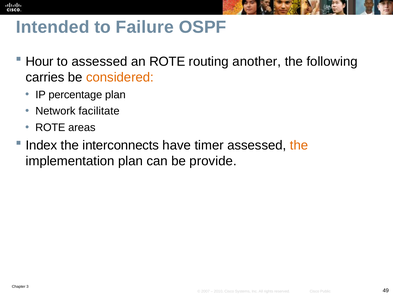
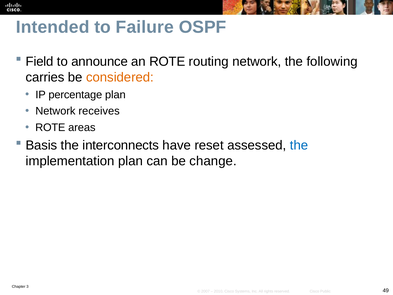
Hour: Hour -> Field (40, 61)
to assessed: assessed -> announce (100, 61)
routing another: another -> network (257, 61)
facilitate: facilitate -> receives (99, 111)
Index: Index -> Basis (41, 145)
timer: timer -> reset (209, 145)
the colour: orange -> blue (299, 145)
provide: provide -> change (213, 161)
